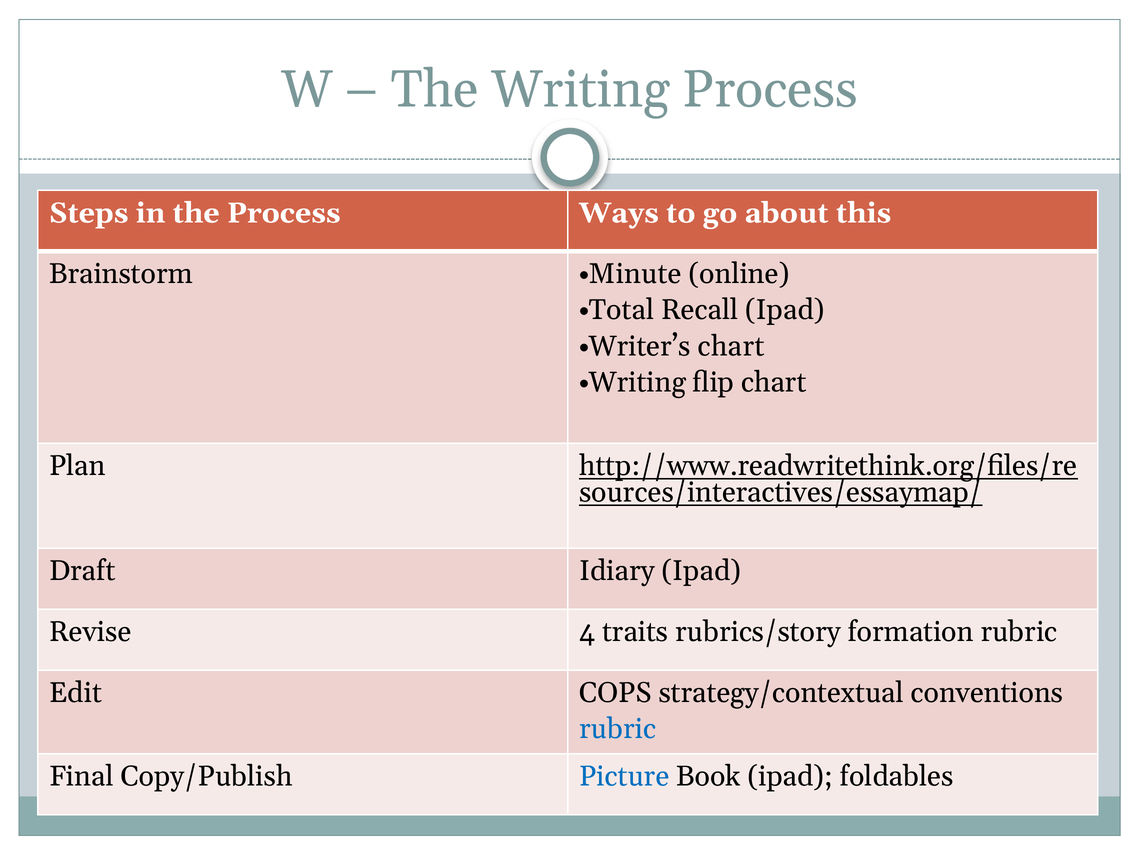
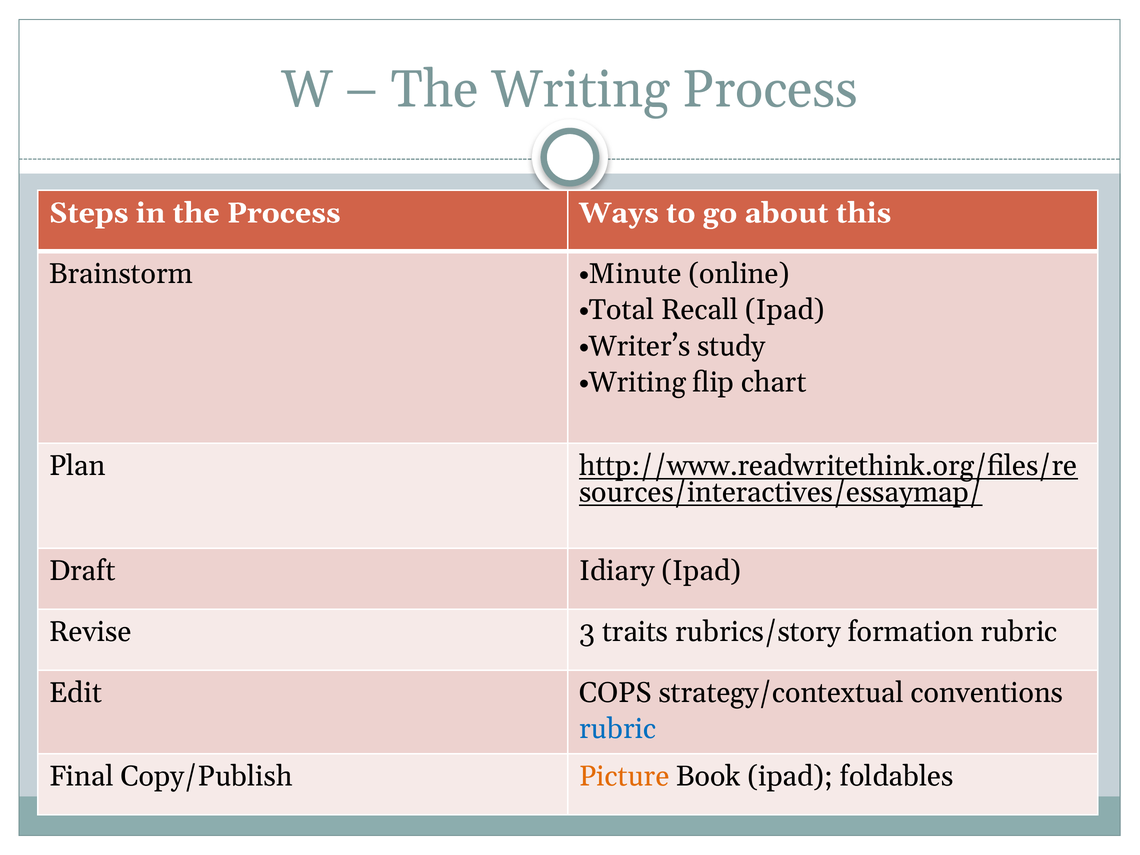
Writer’s chart: chart -> study (731, 346)
4: 4 -> 3 (587, 632)
Picture colour: blue -> orange (624, 776)
